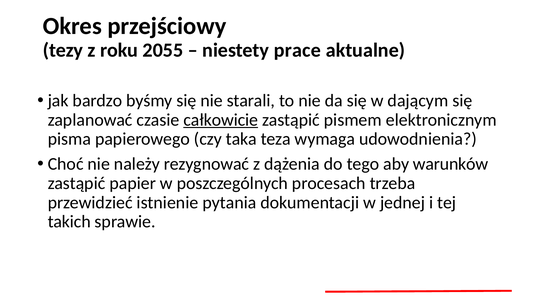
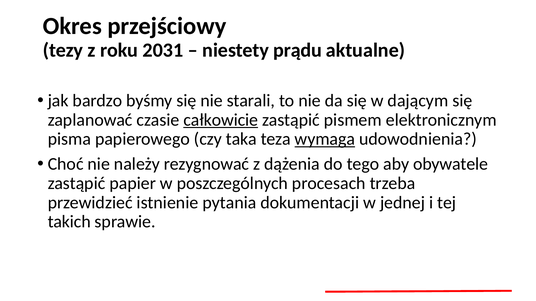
2055: 2055 -> 2031 (163, 50)
prace: prace -> prądu (298, 50)
wymaga underline: none -> present (325, 139)
warunków: warunków -> obywatele (451, 164)
